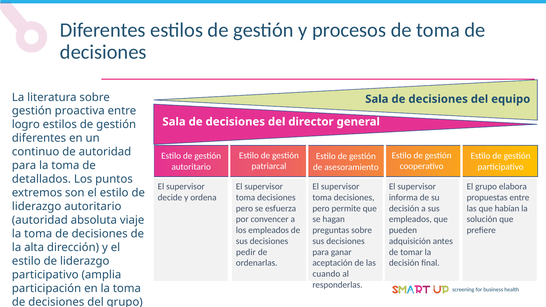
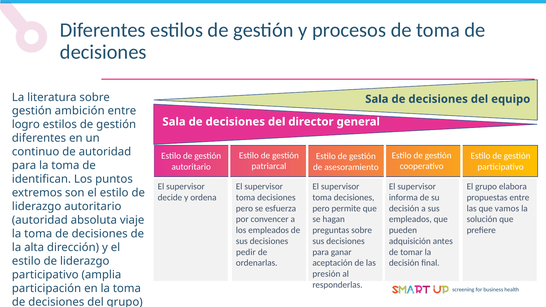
proactiva: proactiva -> ambición (80, 111)
detallados: detallados -> identifican (41, 179)
habían: habían -> vamos (507, 208)
cuando: cuando -> presión (326, 274)
